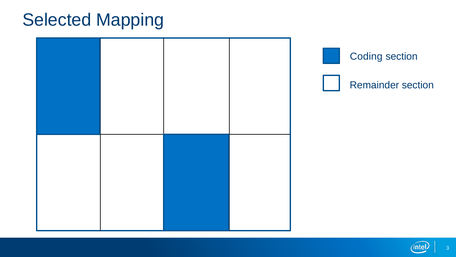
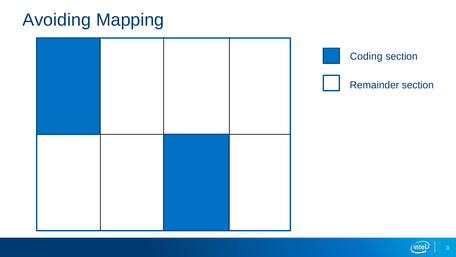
Selected: Selected -> Avoiding (57, 20)
